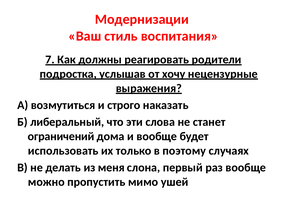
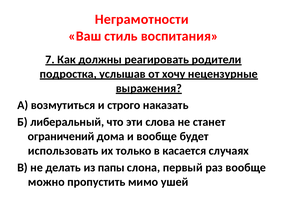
Модернизации: Модернизации -> Неграмотности (142, 19)
поэтому: поэтому -> касается (184, 151)
меня: меня -> папы (111, 168)
